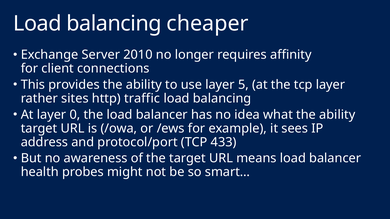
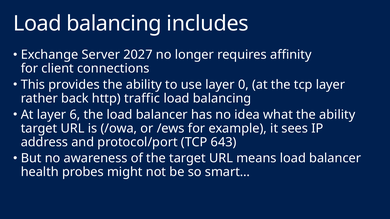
cheaper: cheaper -> includes (208, 24)
2010: 2010 -> 2027 (138, 55)
5: 5 -> 0 (243, 85)
sites: sites -> back (75, 99)
0: 0 -> 6 (75, 115)
433: 433 -> 643 (224, 142)
